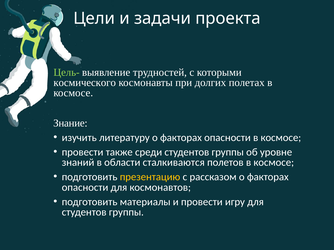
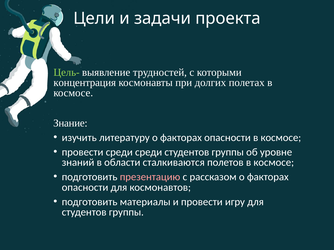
космического: космического -> концентрация (85, 83)
провести также: также -> среди (119, 152)
презентацию colour: yellow -> pink (150, 177)
